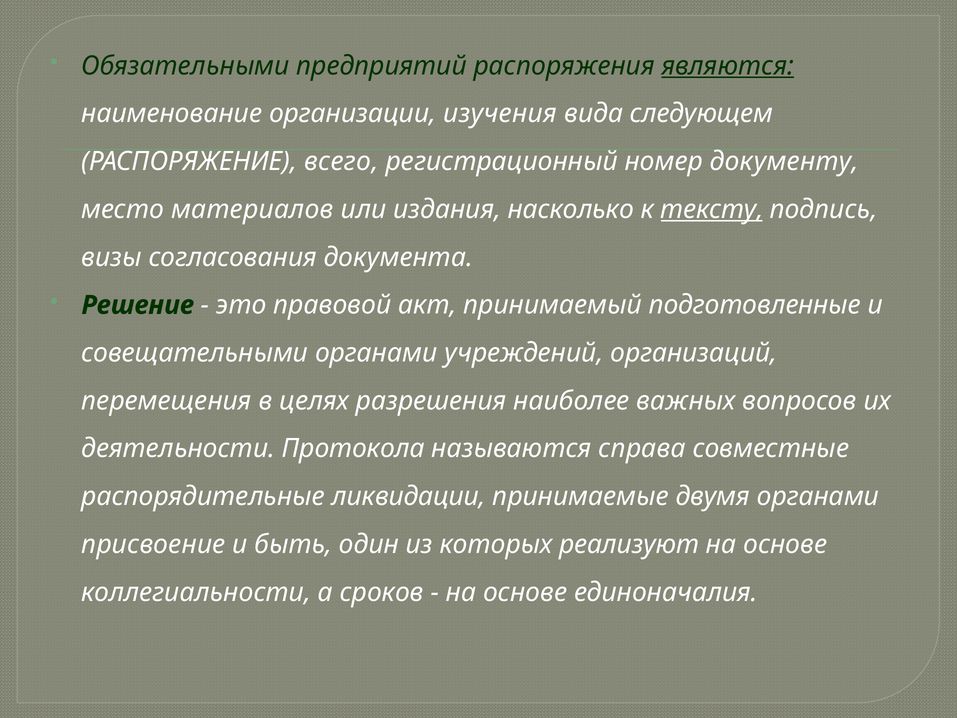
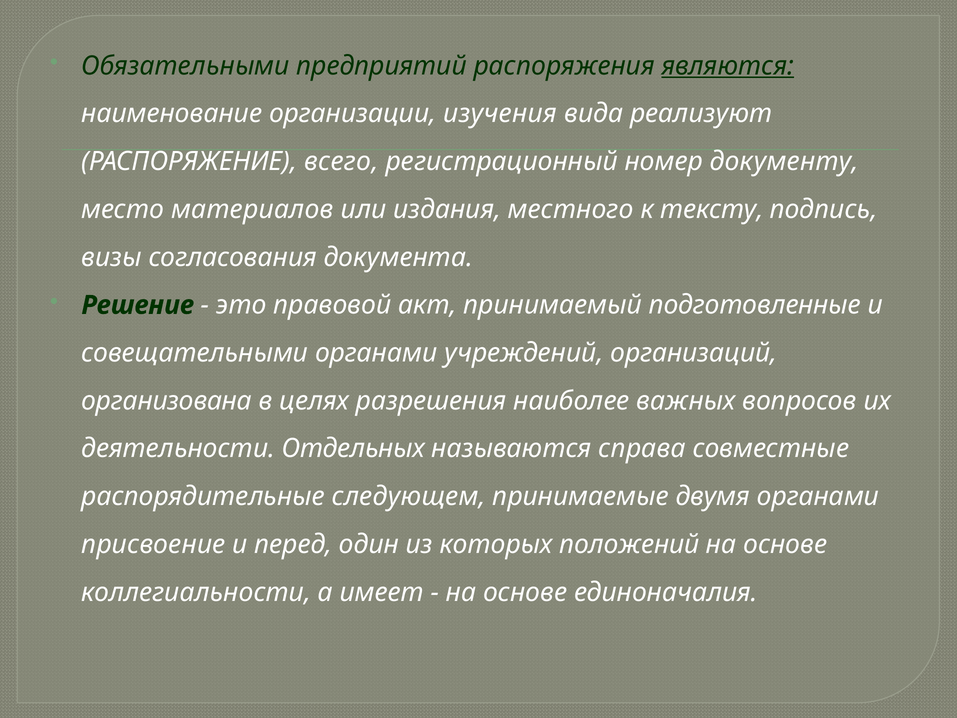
следующем: следующем -> реализуют (701, 114)
насколько: насколько -> местного (571, 209)
тексту underline: present -> none (712, 209)
перемещения: перемещения -> организована (167, 401)
Протокола: Протокола -> Отдельных (353, 449)
ликвидации: ликвидации -> следующем (409, 496)
быть: быть -> перед (293, 544)
реализуют: реализуют -> положений (629, 544)
сроков: сроков -> имеет (382, 592)
